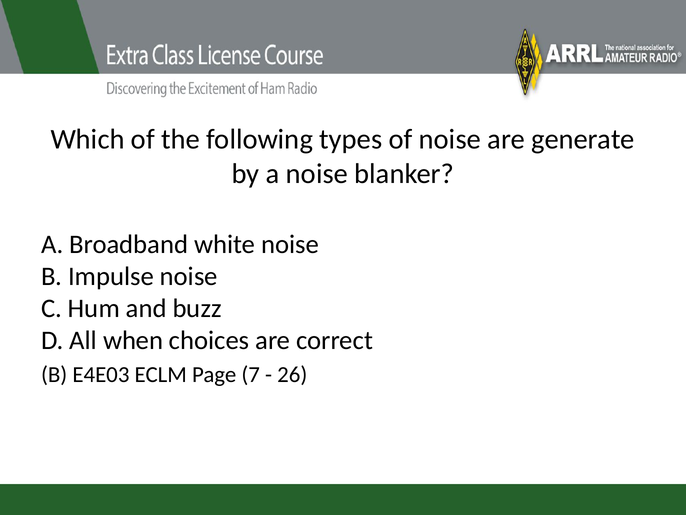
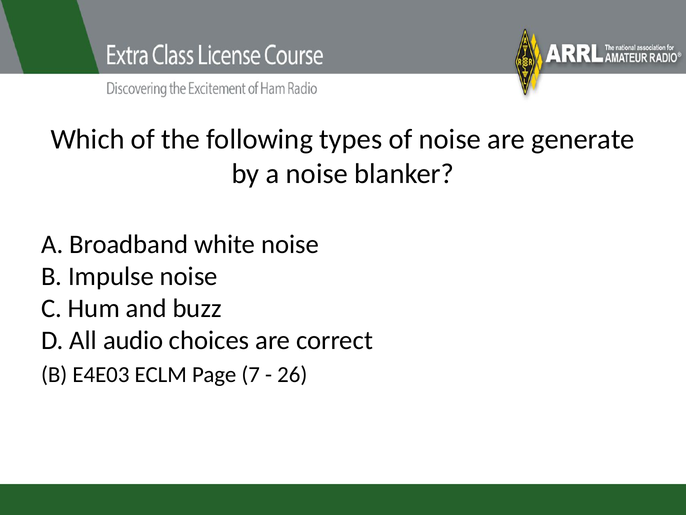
when: when -> audio (133, 340)
